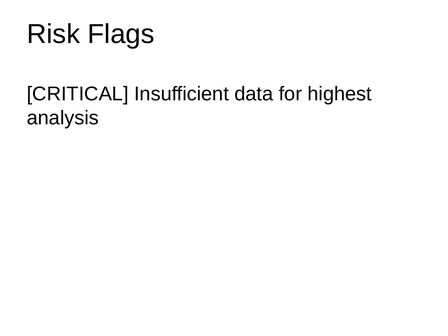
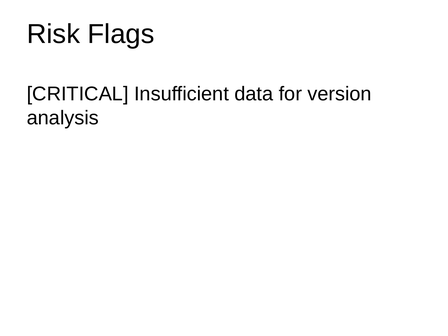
highest: highest -> version (340, 94)
